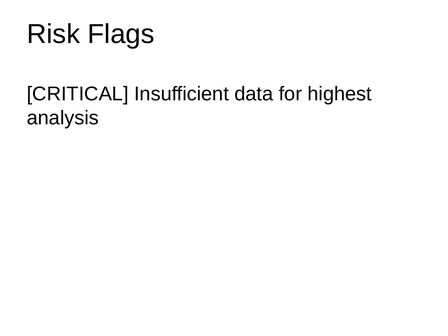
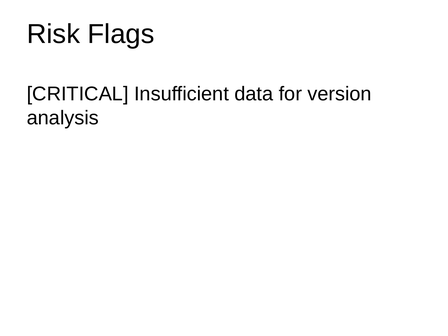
highest: highest -> version (340, 94)
